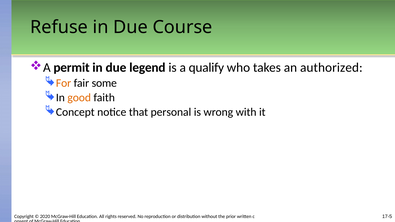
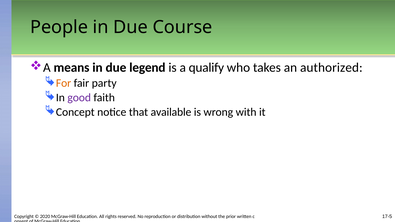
Refuse: Refuse -> People (59, 27)
permit: permit -> means (72, 68)
some: some -> party (104, 83)
good colour: orange -> purple (79, 98)
personal: personal -> available (171, 112)
